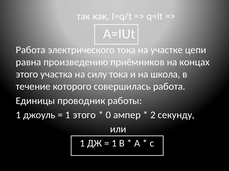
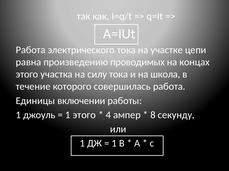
приёмников: приёмников -> проводимых (138, 62)
проводник: проводник -> включении (81, 101)
0: 0 -> 4 (108, 115)
2: 2 -> 8 (153, 115)
